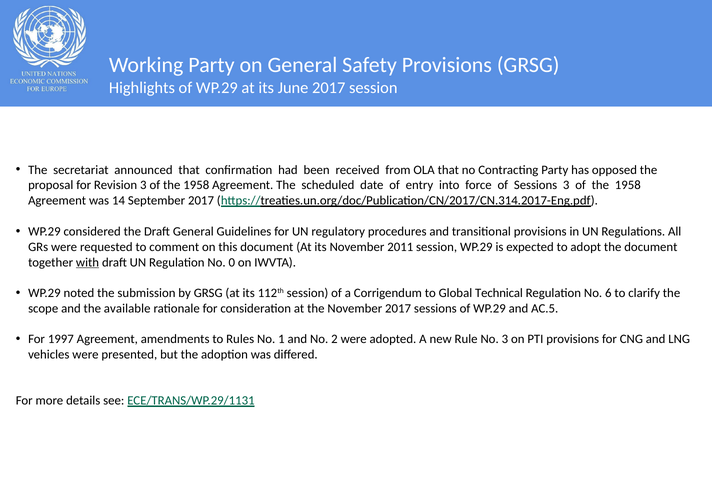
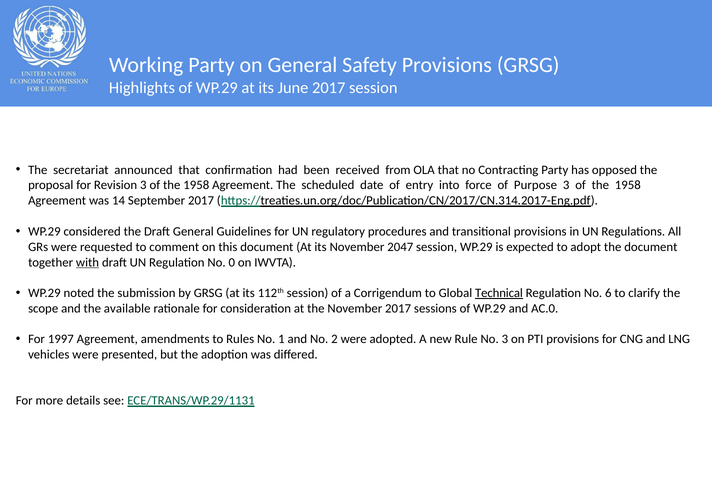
of Sessions: Sessions -> Purpose (536, 185)
2011: 2011 -> 2047 (400, 247)
Technical underline: none -> present (499, 293)
AC.5: AC.5 -> AC.0 (545, 308)
